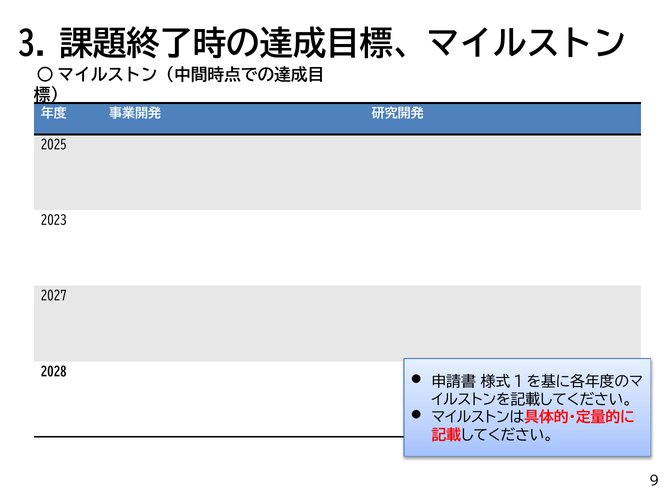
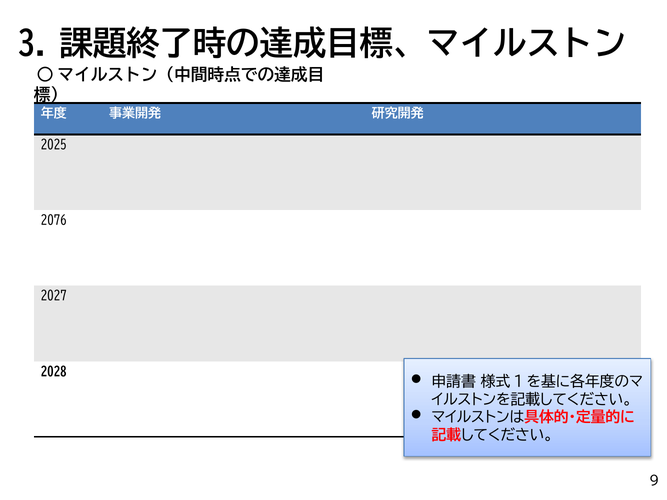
2023: 2023 -> 2076 (54, 221)
